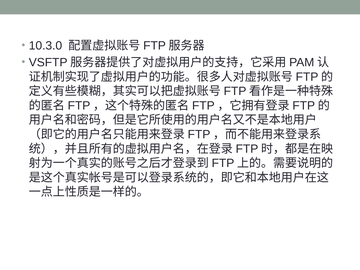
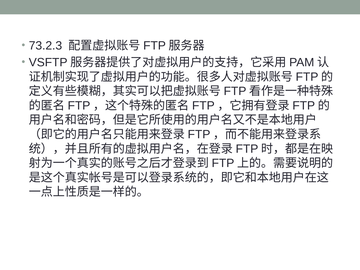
10.3.0: 10.3.0 -> 73.2.3 (45, 46)
